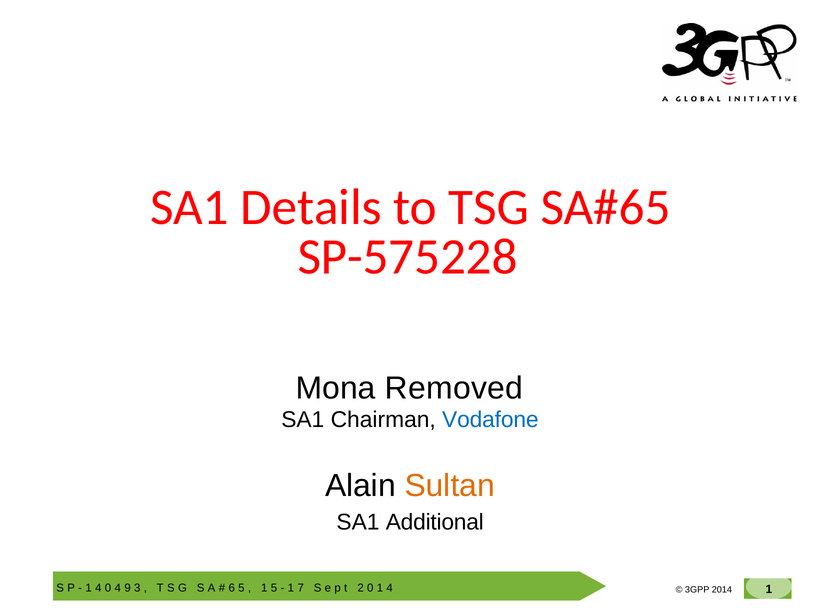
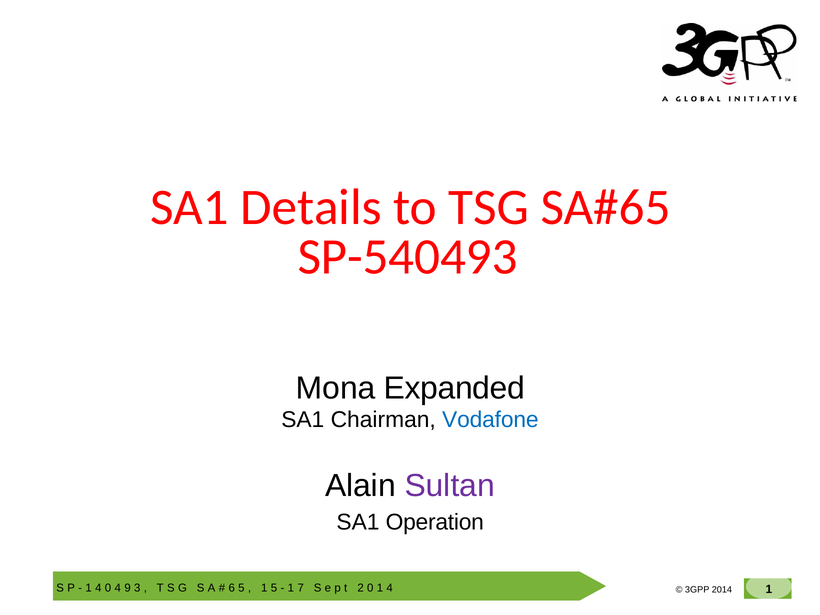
SP-575228: SP-575228 -> SP-540493 (408, 257)
Removed: Removed -> Expanded (454, 388)
Sultan colour: orange -> purple (450, 486)
Additional: Additional -> Operation (435, 522)
